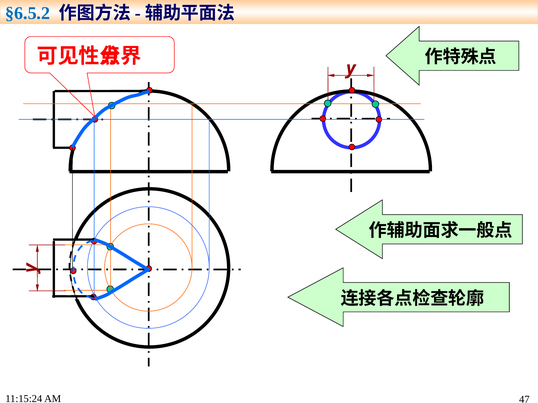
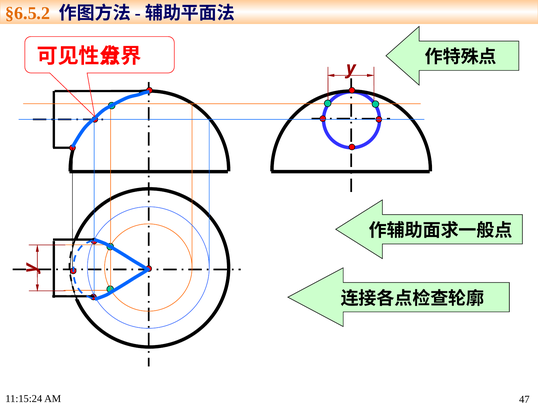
§6.5.2 colour: blue -> orange (28, 13)
